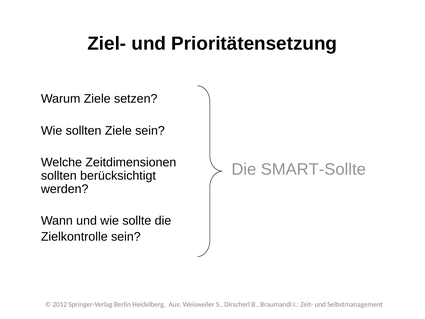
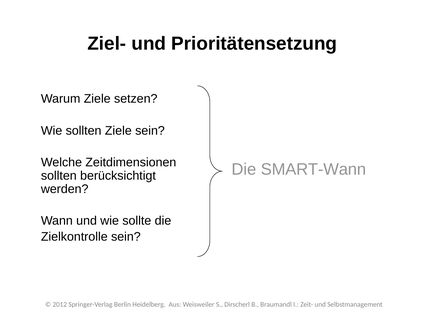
SMART-Sollte: SMART-Sollte -> SMART-Wann (313, 169)
